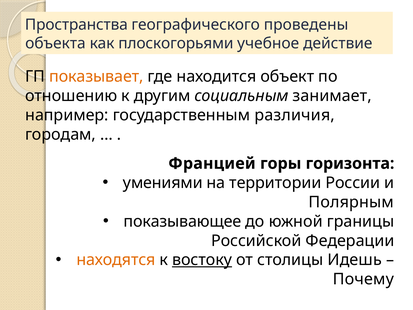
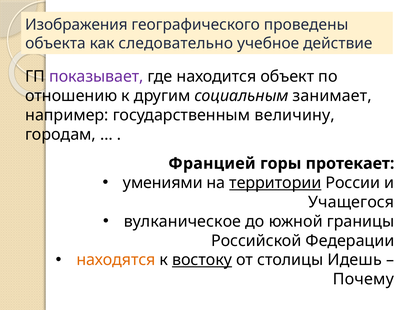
Пространства: Пространства -> Изображения (76, 25)
плоскогорьями: плоскогорьями -> следовательно (176, 43)
показывает colour: orange -> purple (96, 77)
различия: различия -> величину (295, 115)
горизонта: горизонта -> протекает (350, 163)
территории underline: none -> present (275, 183)
Полярным: Полярным -> Учащегося (351, 202)
показывающее: показывающее -> вулканическое (182, 221)
